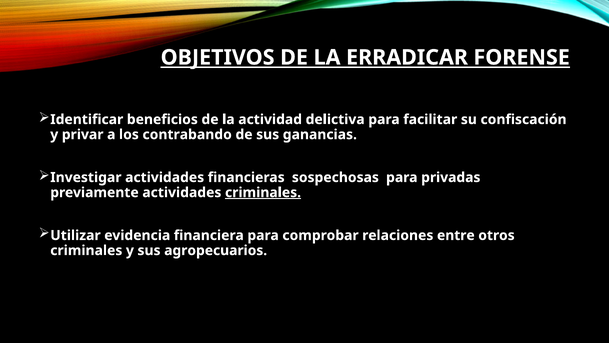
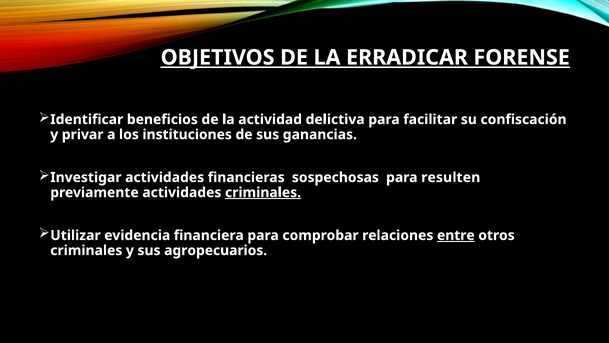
contrabando: contrabando -> instituciones (187, 134)
privadas: privadas -> resulten (451, 177)
entre underline: none -> present (456, 235)
